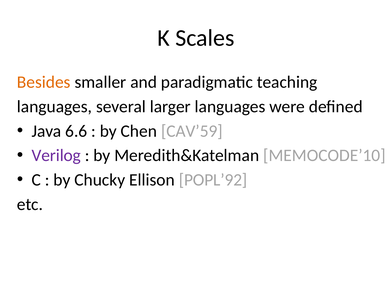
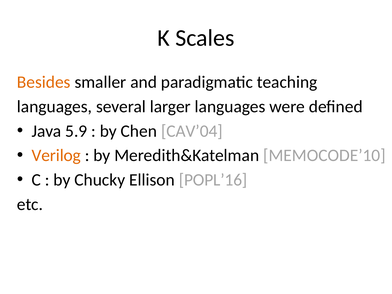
6.6: 6.6 -> 5.9 (76, 131)
CAV’59: CAV’59 -> CAV’04 (192, 131)
Verilog colour: purple -> orange (56, 155)
POPL’92: POPL’92 -> POPL’16 (213, 180)
